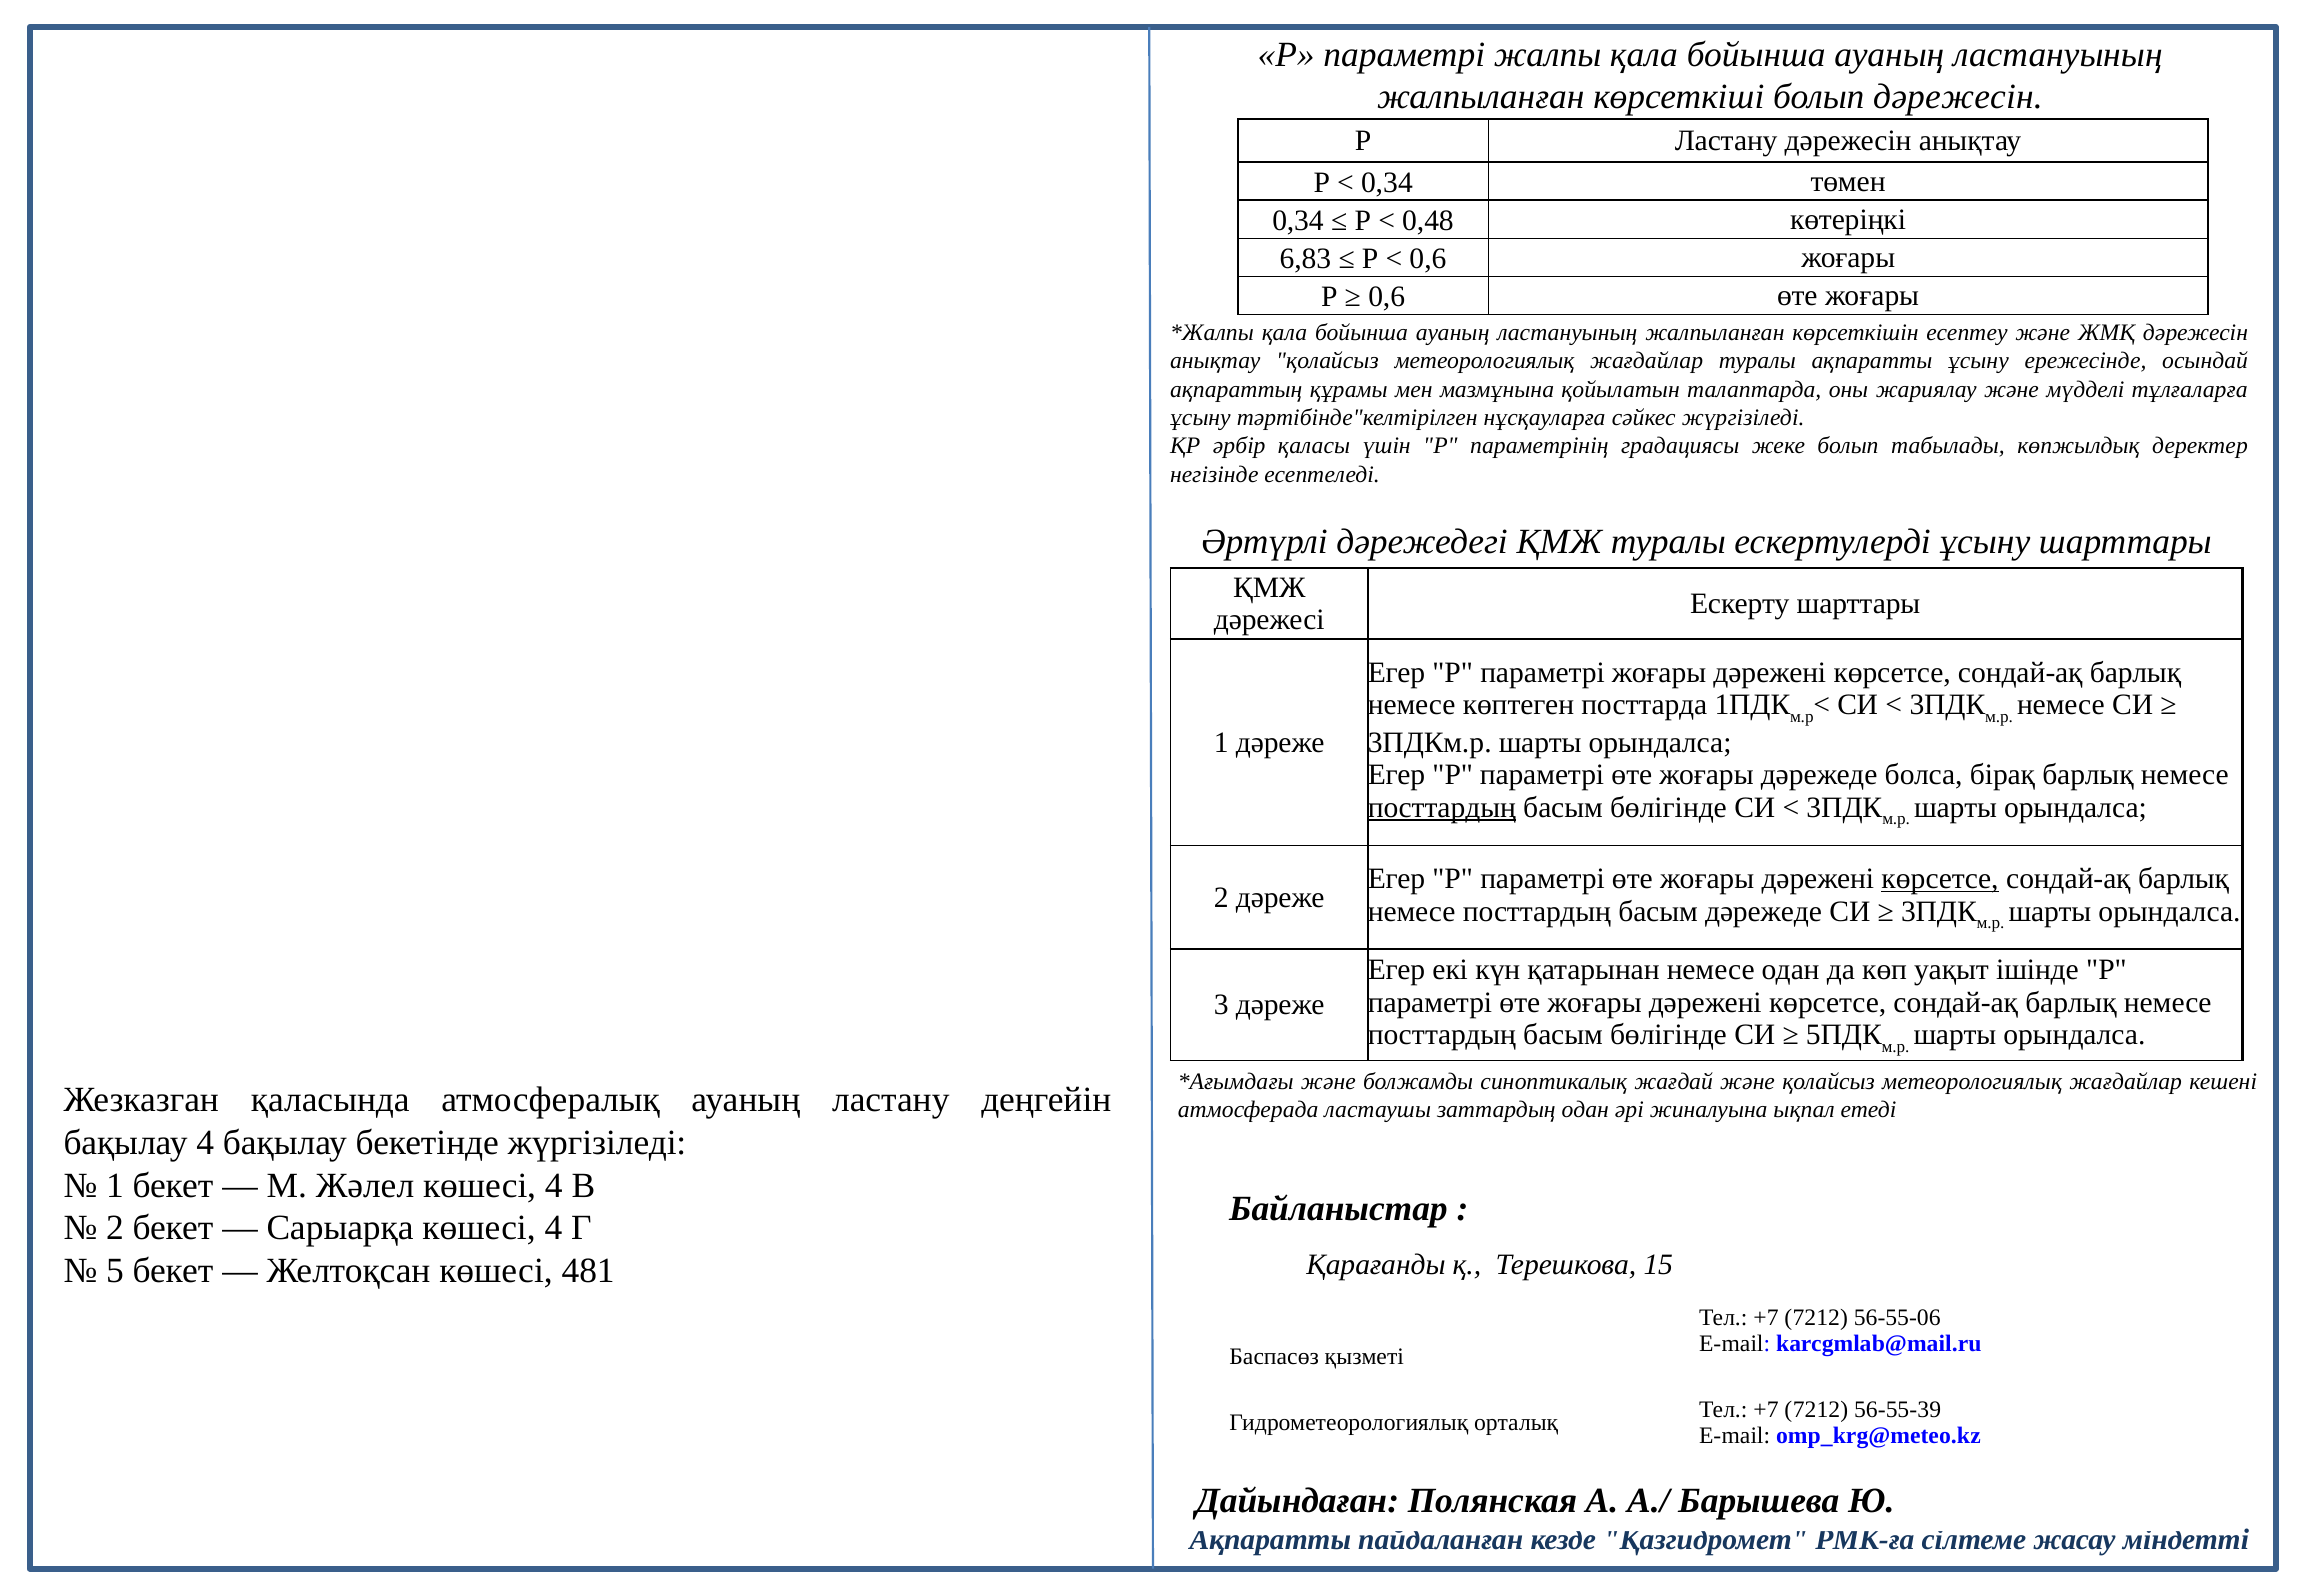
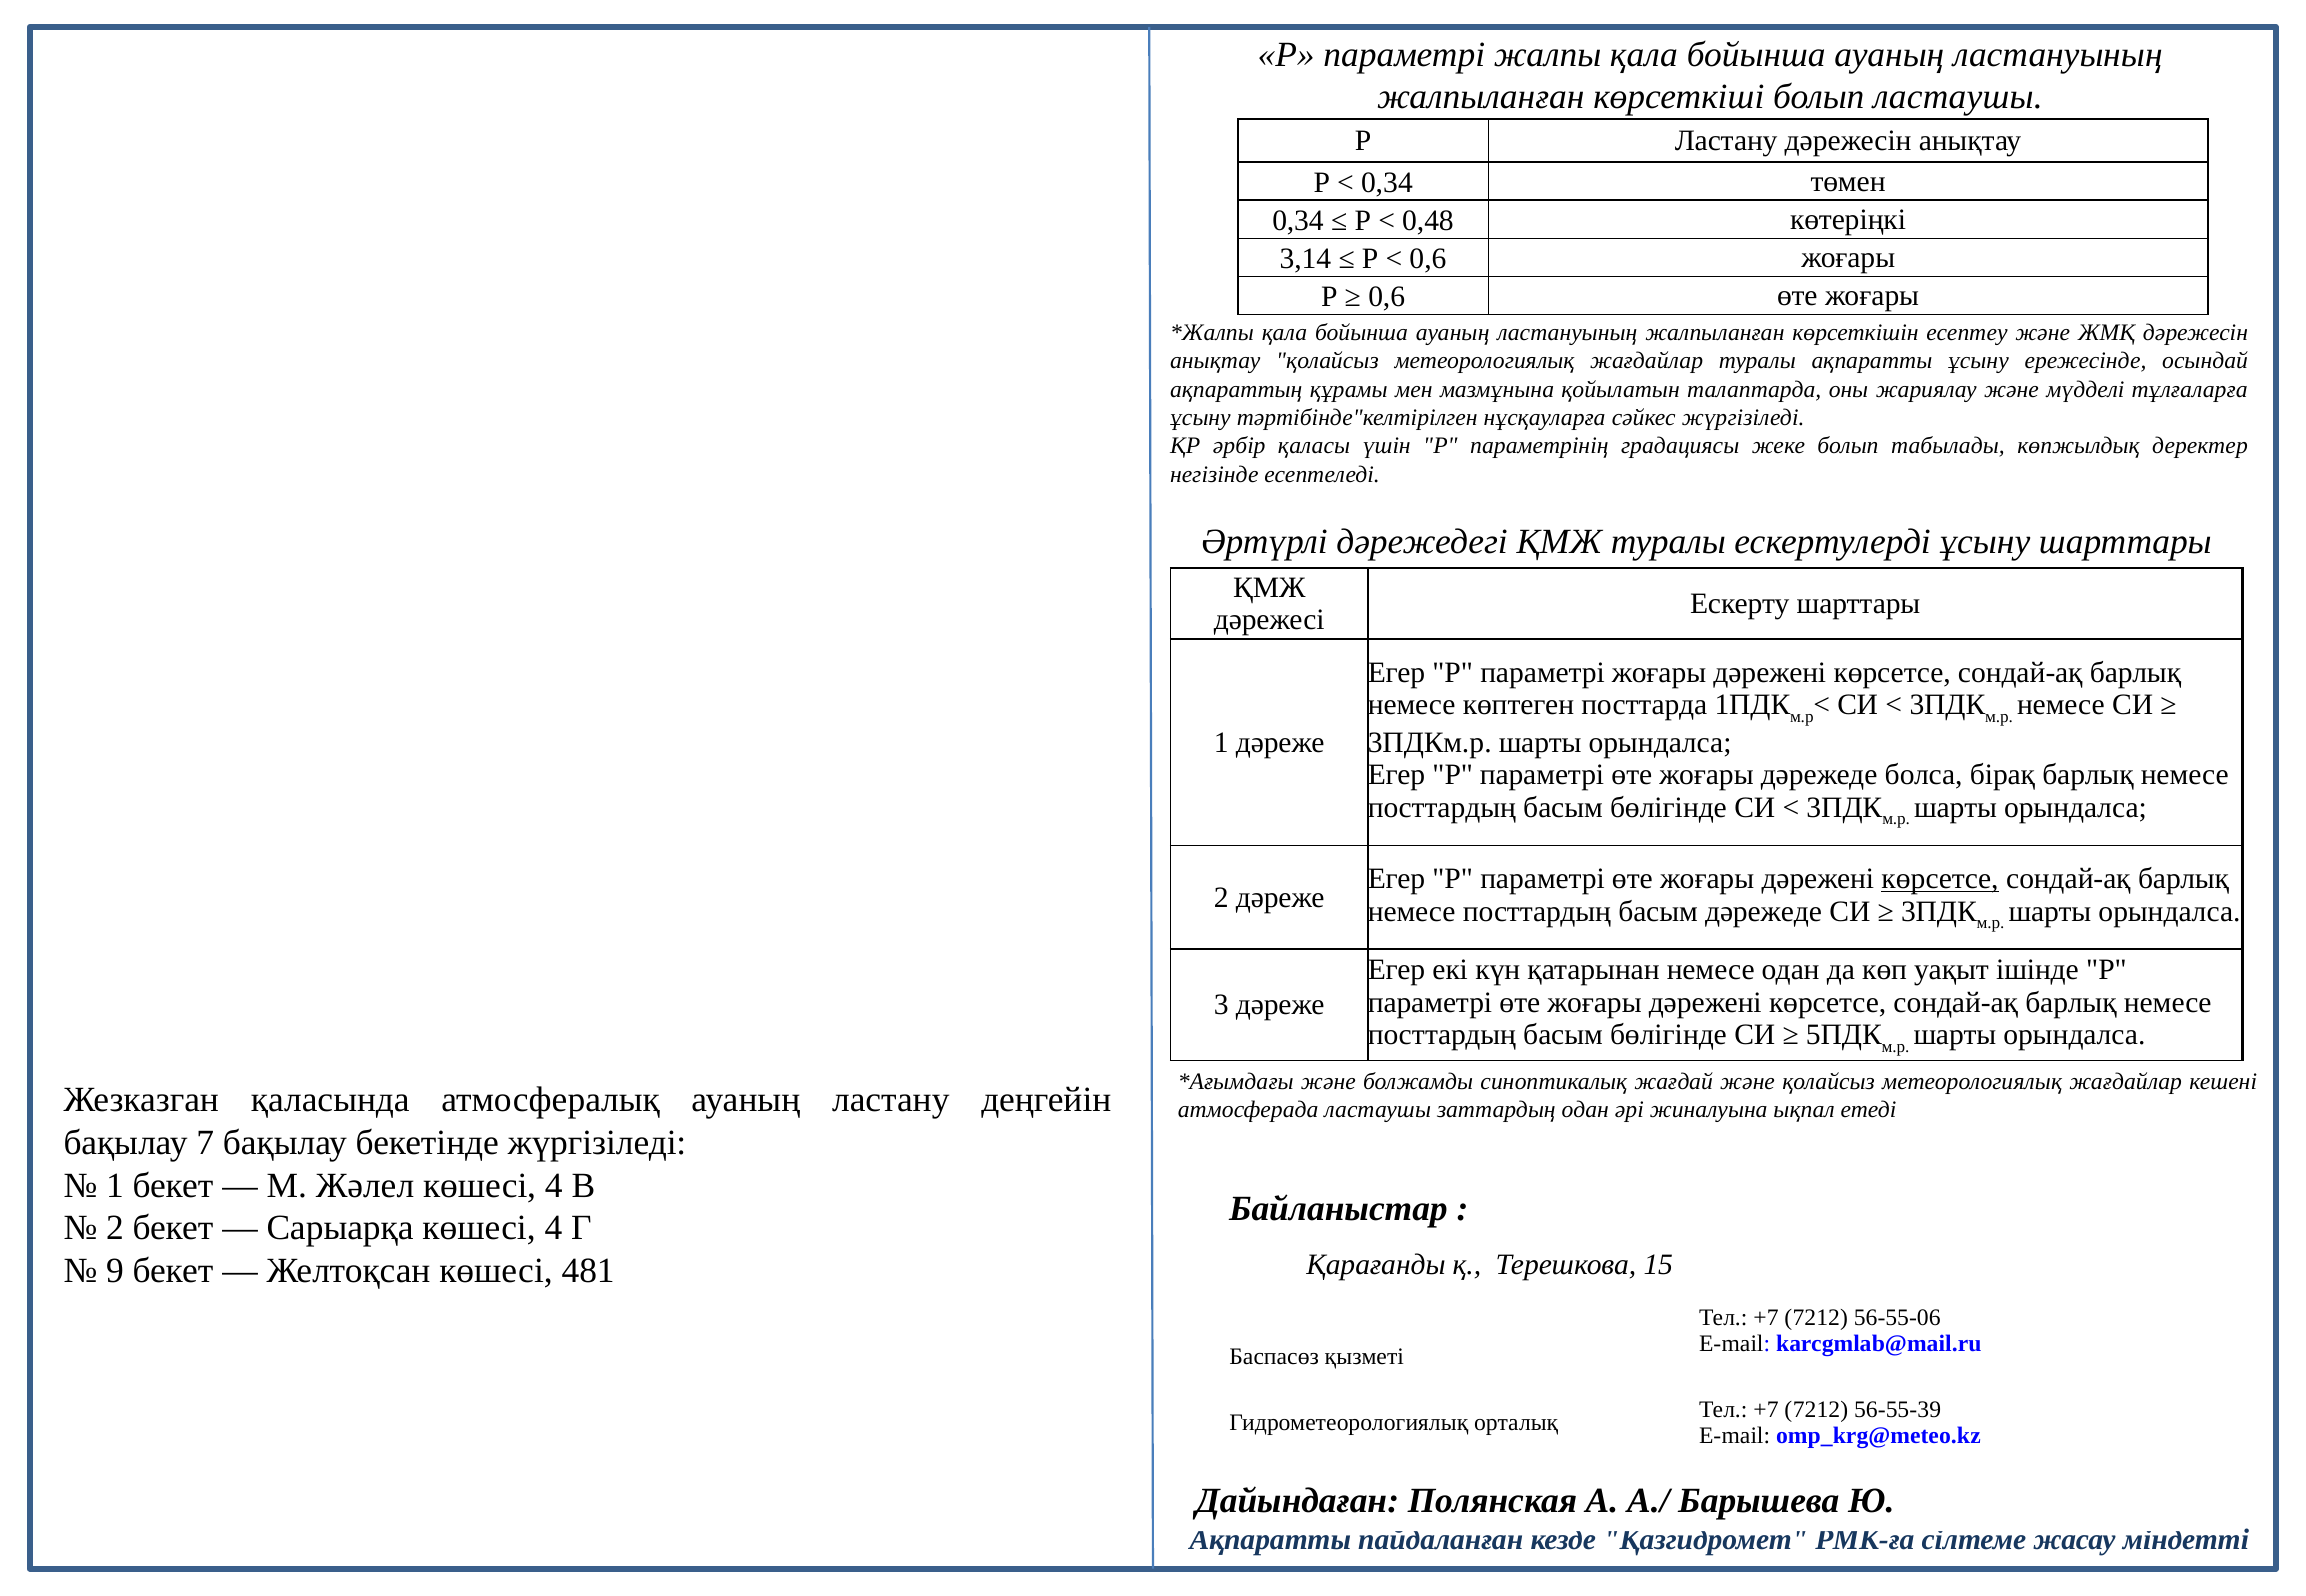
болып дәрежесін: дәрежесін -> ластаушы (1958, 97)
6,83: 6,83 -> 3,14 (1305, 259)
посттардың underline: present -> none (1442, 808)
бақылау 4: 4 -> 7 (205, 1143)
5: 5 -> 9 (115, 1271)
